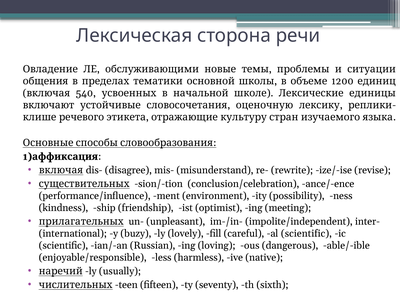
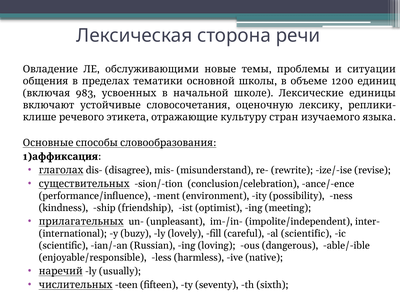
540: 540 -> 983 (86, 93)
включая: включая -> глаголах (61, 170)
